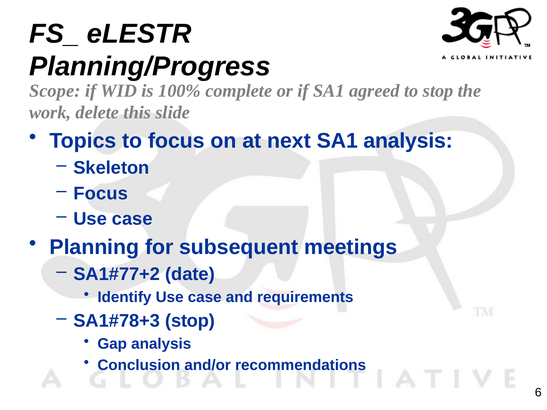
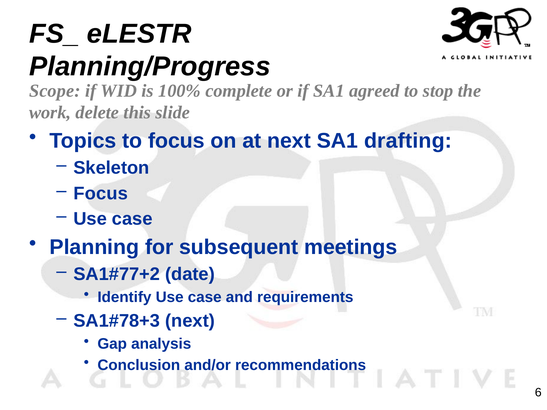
SA1 analysis: analysis -> drafting (408, 141)
stop: stop -> next (190, 321)
